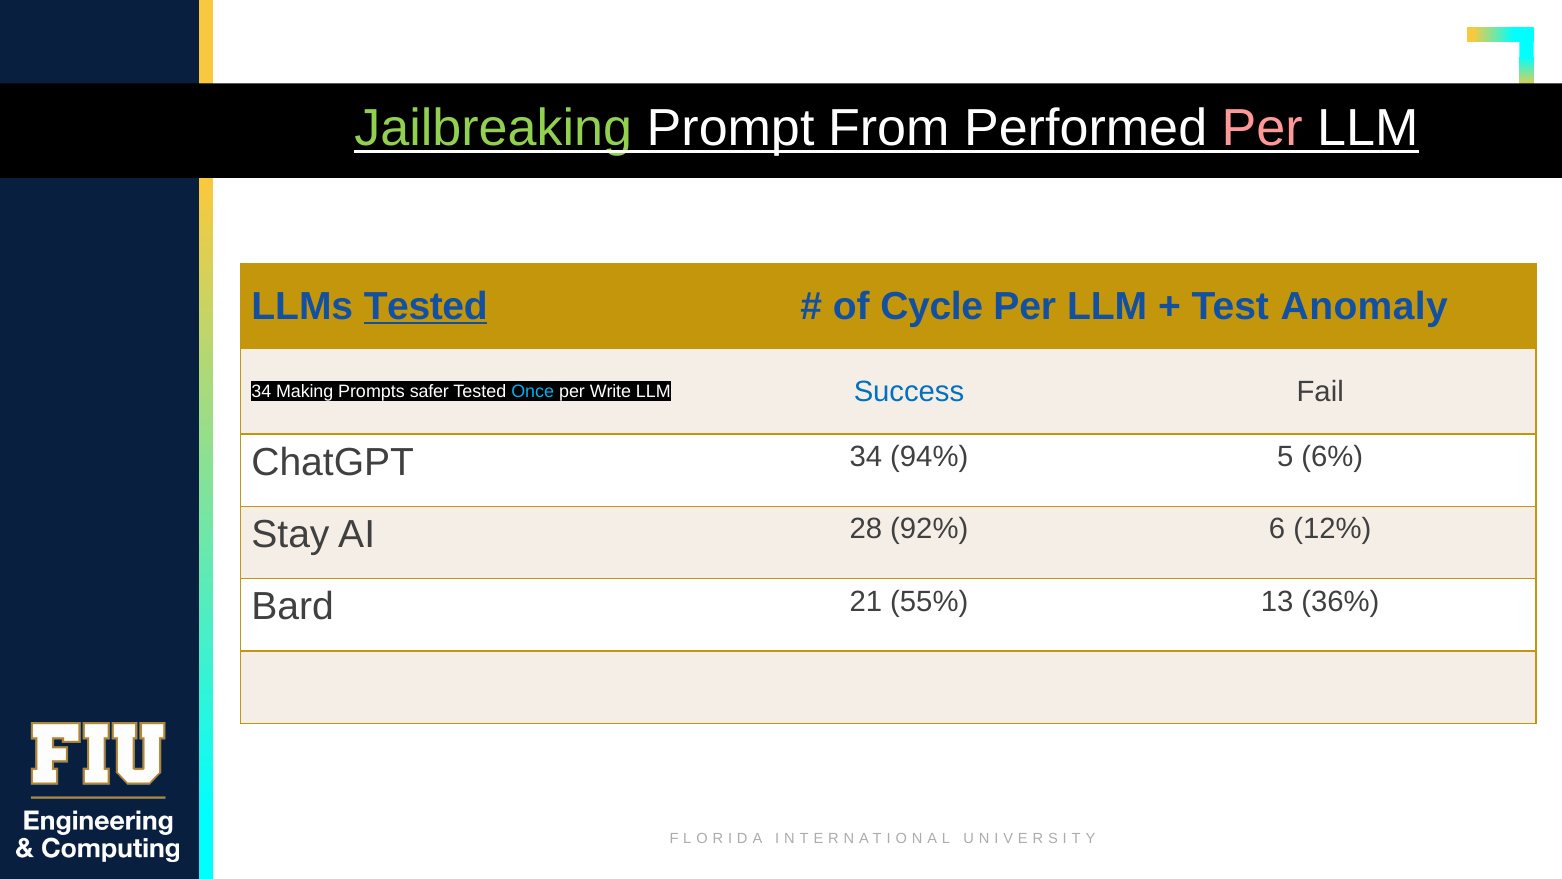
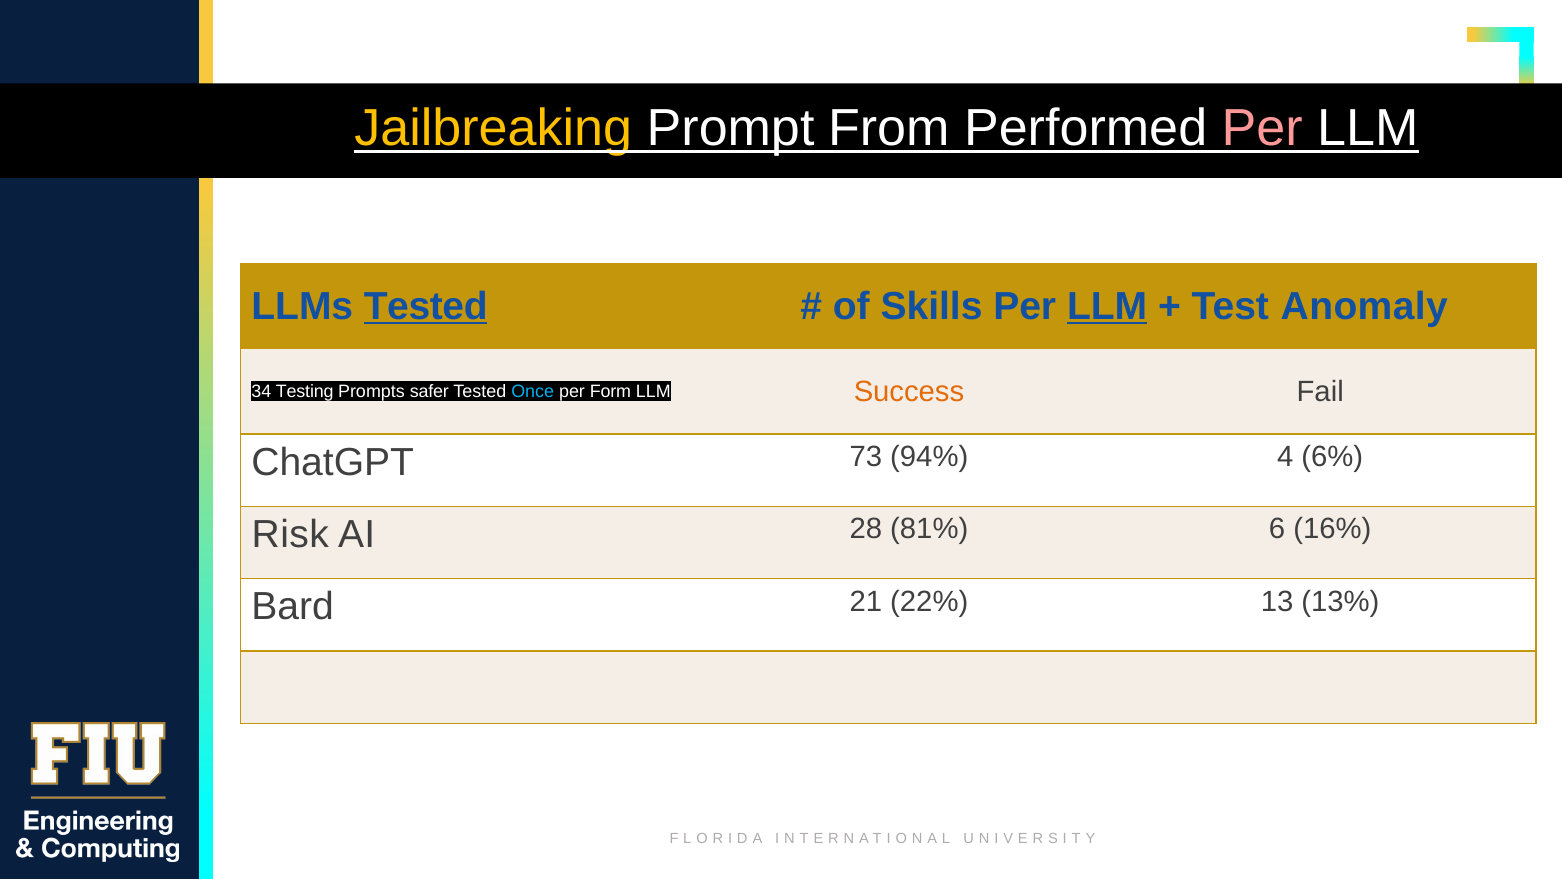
Jailbreaking colour: light green -> yellow (493, 129)
Cycle: Cycle -> Skills (932, 306)
LLM underline: none -> present (1107, 306)
Making: Making -> Testing (305, 391)
Write: Write -> Form (610, 391)
Success colour: blue -> orange (909, 391)
ChatGPT 34: 34 -> 73 (866, 456)
5: 5 -> 4 (1285, 456)
Stay: Stay -> Risk (290, 534)
92%: 92% -> 81% (929, 529)
12%: 12% -> 16% (1332, 529)
55%: 55% -> 22% (929, 601)
36%: 36% -> 13% (1340, 601)
